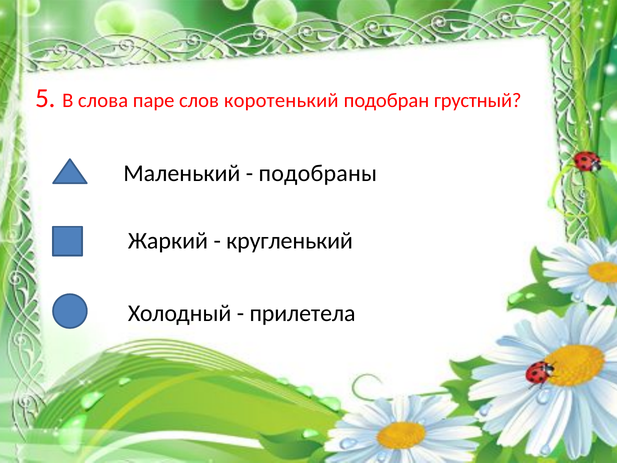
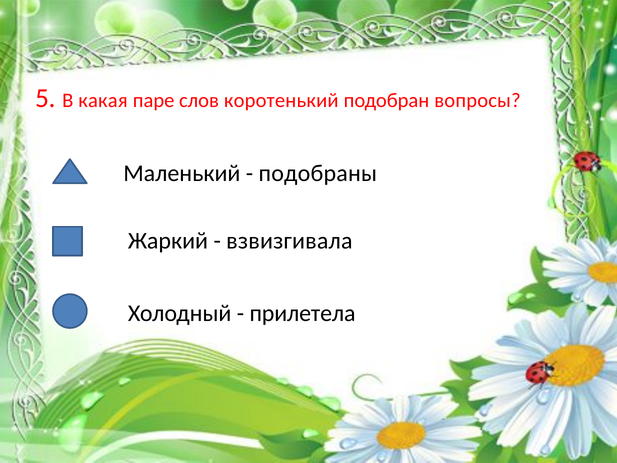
слова: слова -> какая (103, 101)
грустный: грустный -> вопросы (477, 101)
кругленький: кругленький -> взвизгивала (289, 241)
